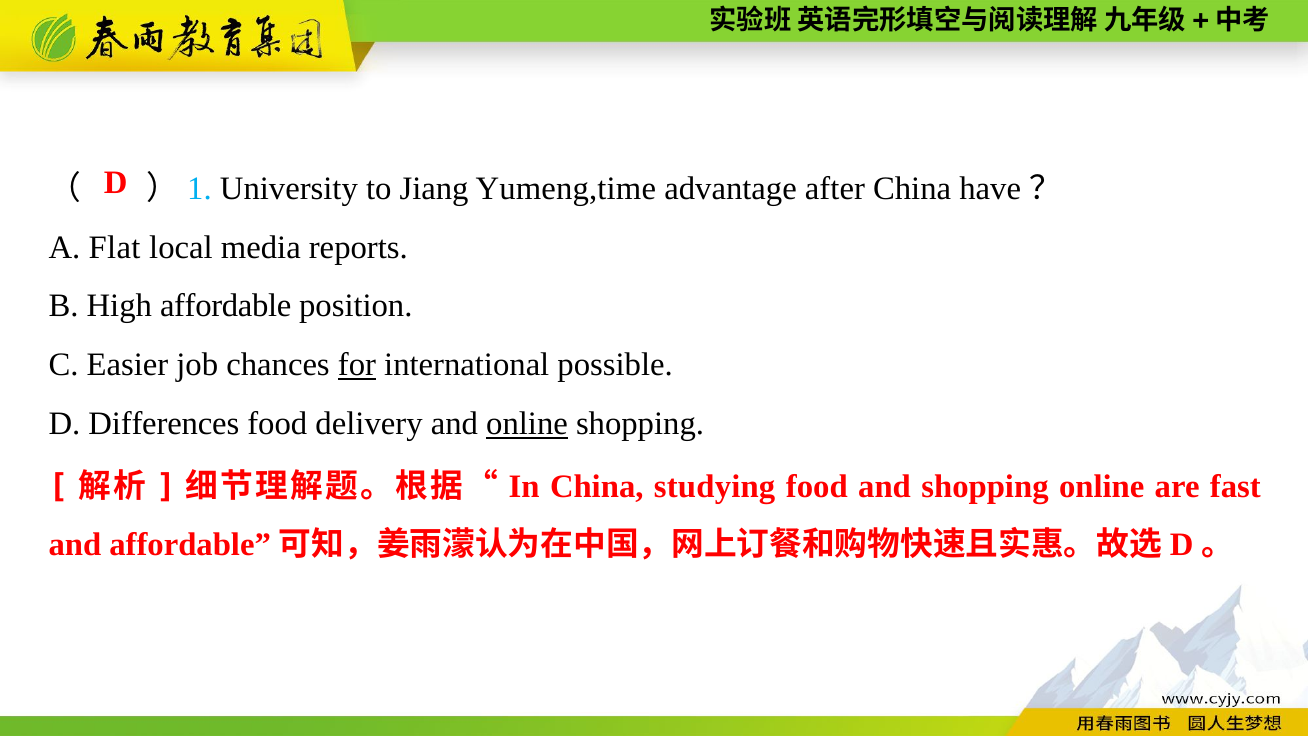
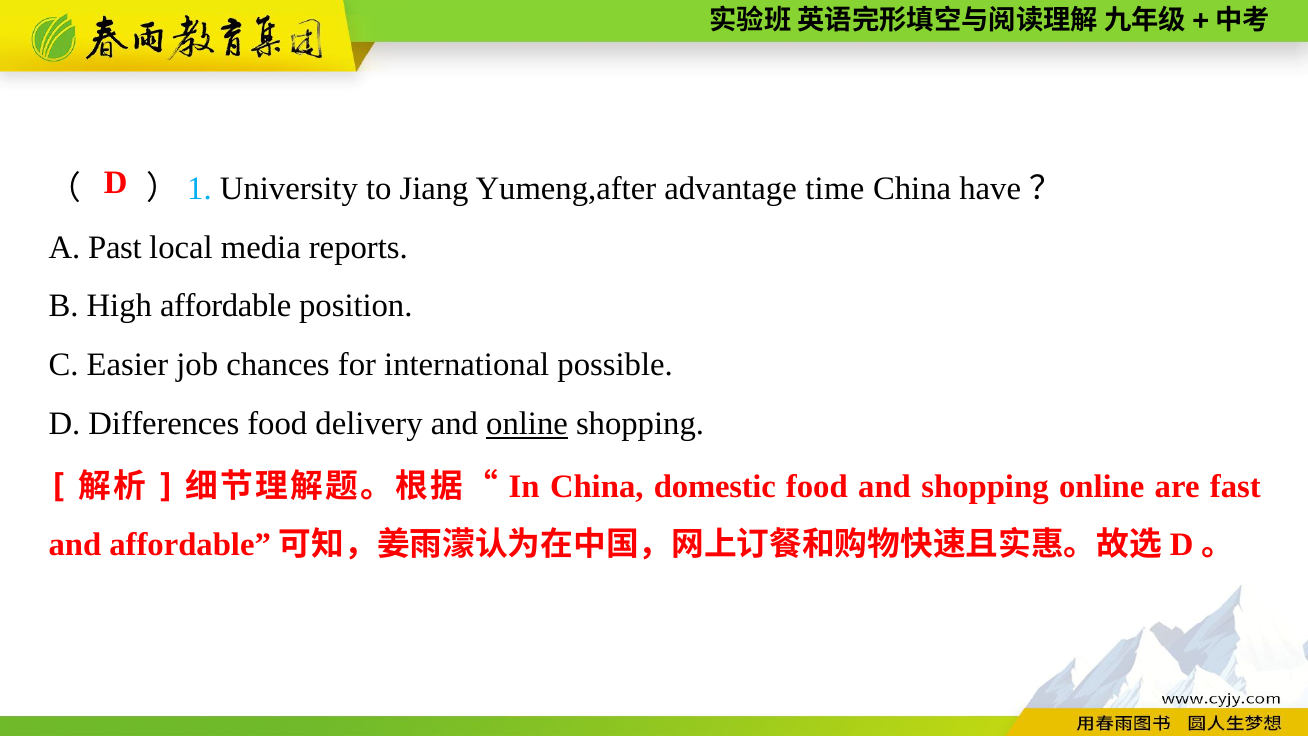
Yumeng,time: Yumeng,time -> Yumeng,after (566, 188)
after: after -> time (835, 188)
Flat: Flat -> Past (115, 247)
for underline: present -> none (357, 365)
studying: studying -> domestic (715, 486)
